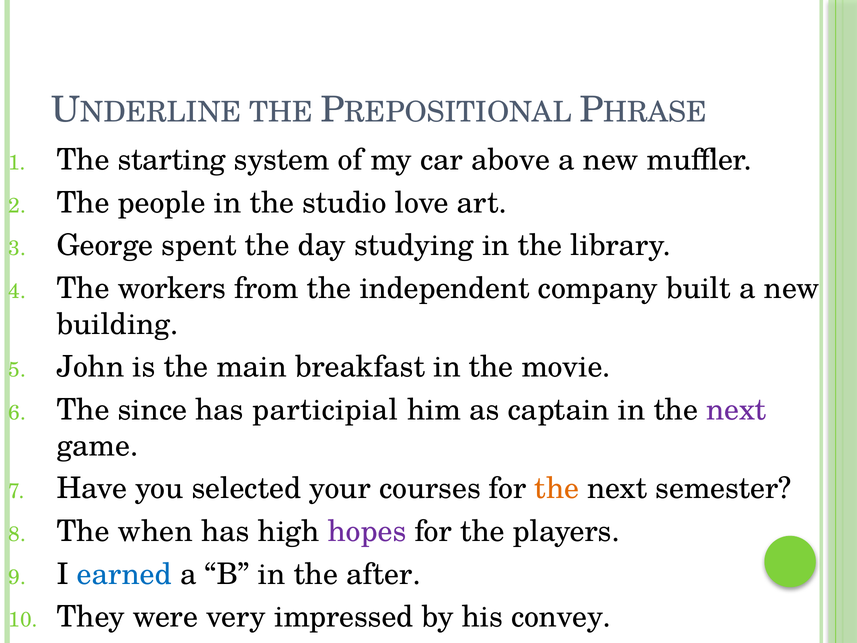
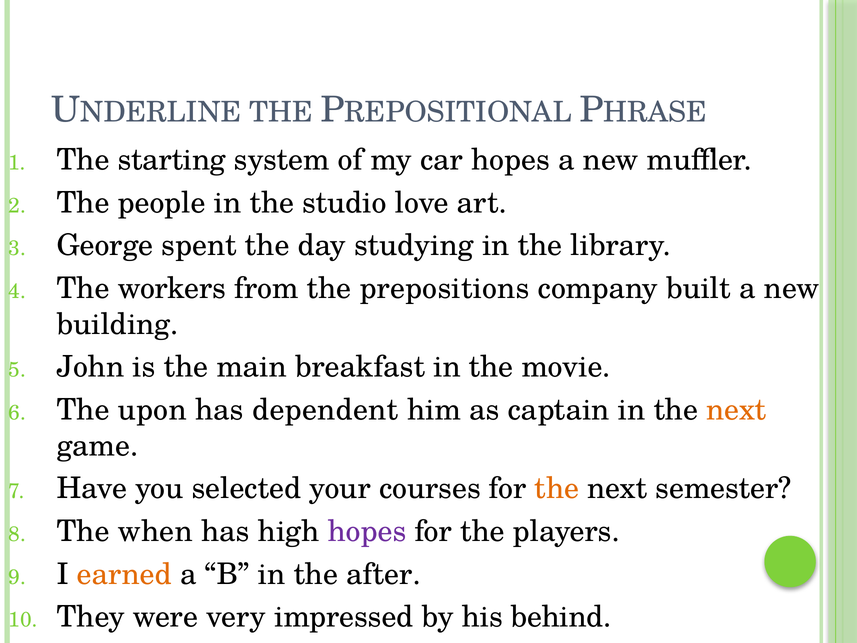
car above: above -> hopes (511, 160)
independent: independent -> prepositions (445, 288)
since: since -> upon (152, 410)
participial: participial -> dependent (325, 410)
next colour: purple -> orange (736, 410)
earned colour: blue -> orange (124, 574)
convey: convey -> behind (561, 617)
